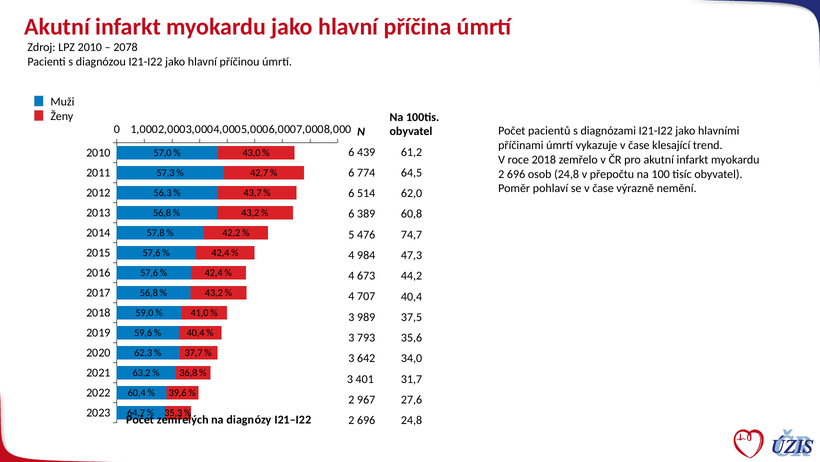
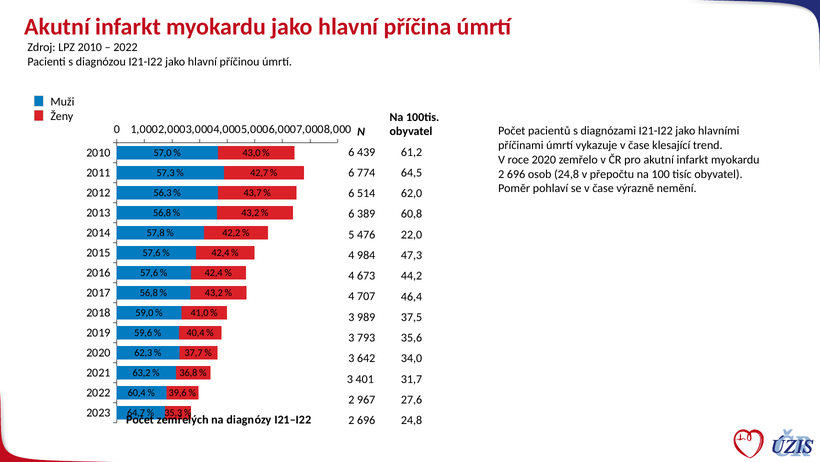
2078: 2078 -> 2022 (126, 47)
roce 2018: 2018 -> 2020 (544, 159)
74,7: 74,7 -> 22,0 (412, 234)
707 40,4: 40,4 -> 46,4 (412, 296)
